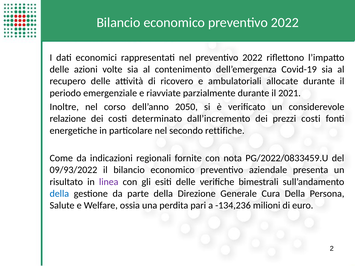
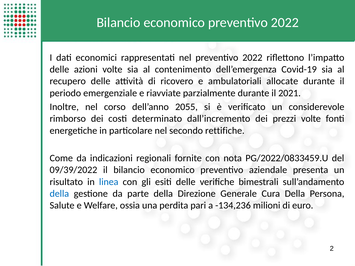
2050: 2050 -> 2055 (186, 107)
relazione: relazione -> rimborso (68, 119)
prezzi costi: costi -> volte (311, 119)
09/93/2022: 09/93/2022 -> 09/39/2022 (73, 170)
linea colour: purple -> blue (109, 182)
